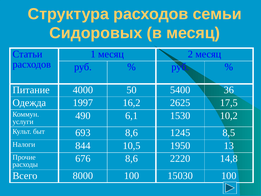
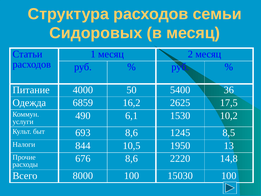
1997: 1997 -> 6859 (83, 103)
